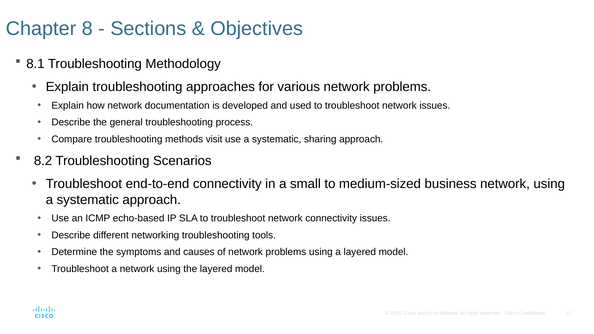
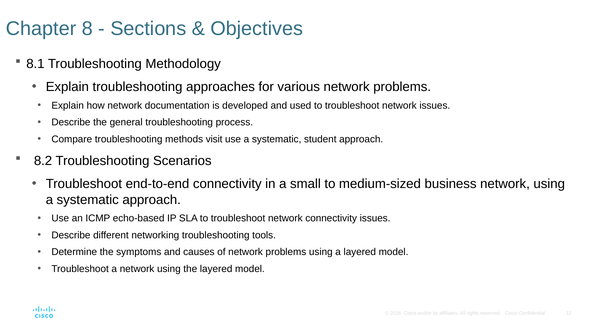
sharing: sharing -> student (320, 139)
